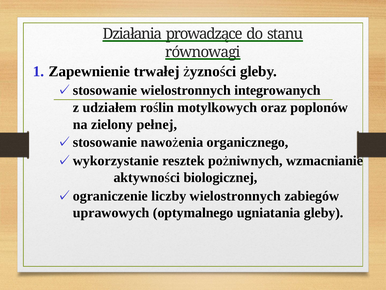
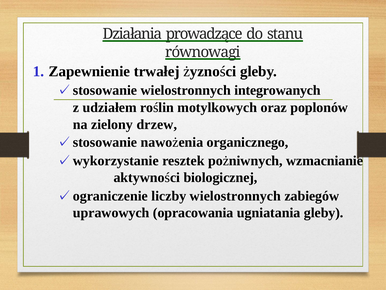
pełnej: pełnej -> drzew (157, 124)
optymalnego: optymalnego -> opracowania (193, 212)
